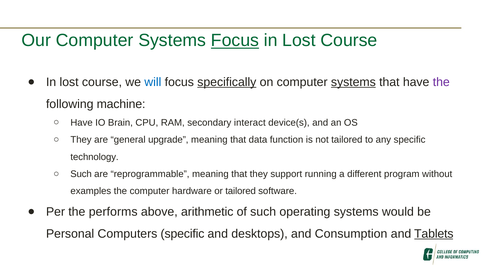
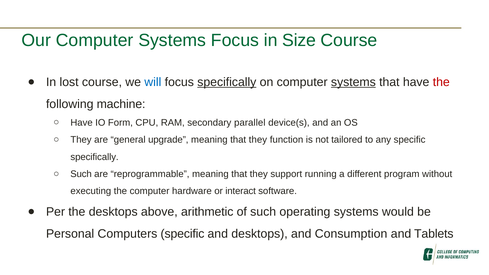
Focus underline: present -> none (235, 41)
Lost: Lost -> Size (299, 41)
the colour: purple -> red (441, 82)
Brain: Brain -> Form (120, 123)
interact: interact -> parallel (250, 123)
data: data -> they (258, 140)
technology: technology -> specifically (95, 157)
examples: examples -> executing (91, 191)
or tailored: tailored -> interact (241, 191)
the performs: performs -> desktops (113, 212)
Tablets underline: present -> none (434, 234)
